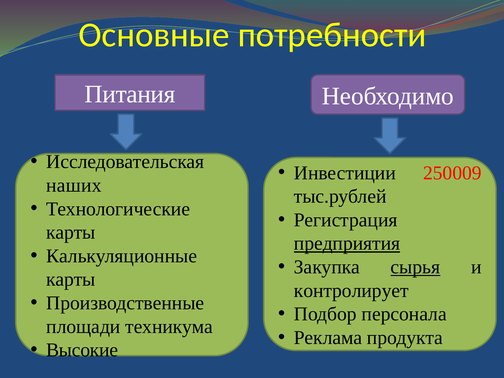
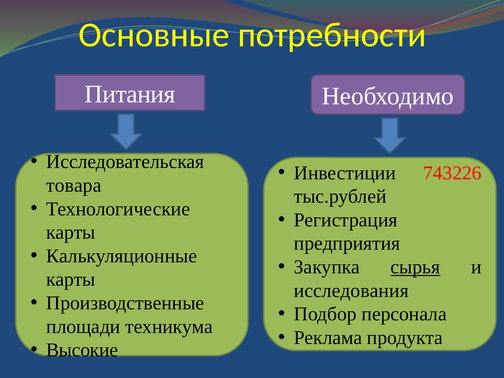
250009: 250009 -> 743226 (452, 173)
наших: наших -> товара (74, 185)
предприятия underline: present -> none (347, 244)
контролирует: контролирует -> исследования (351, 291)
